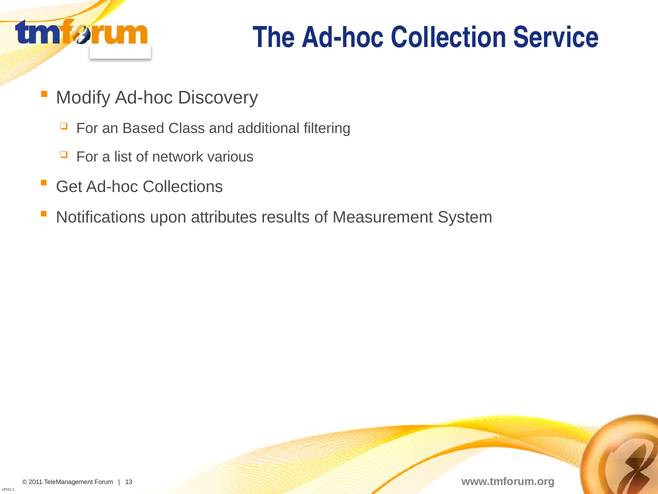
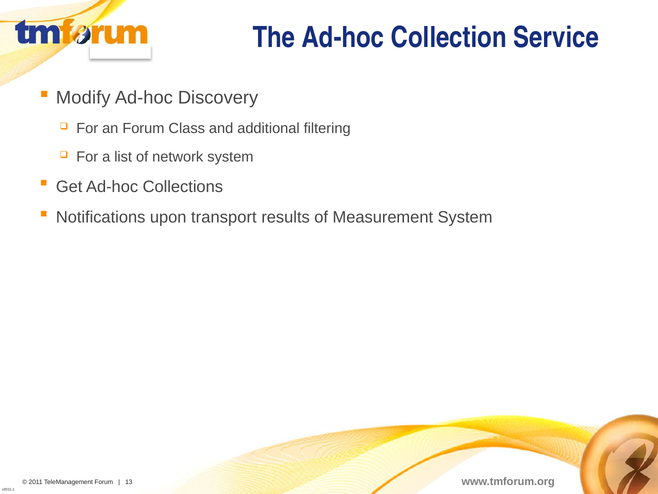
an Based: Based -> Forum (143, 128)
network various: various -> system (230, 157)
attributes: attributes -> transport (224, 217)
